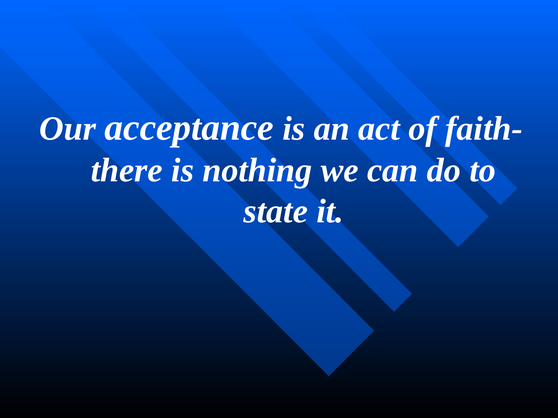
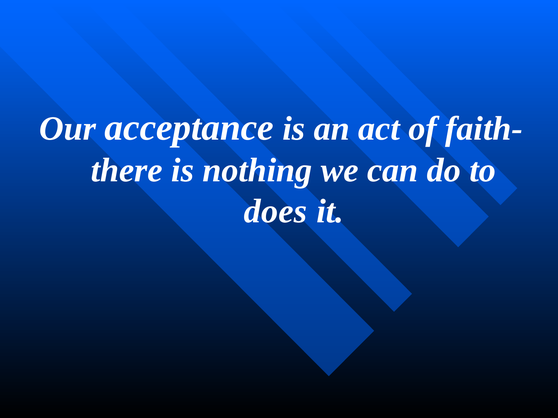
state: state -> does (275, 211)
